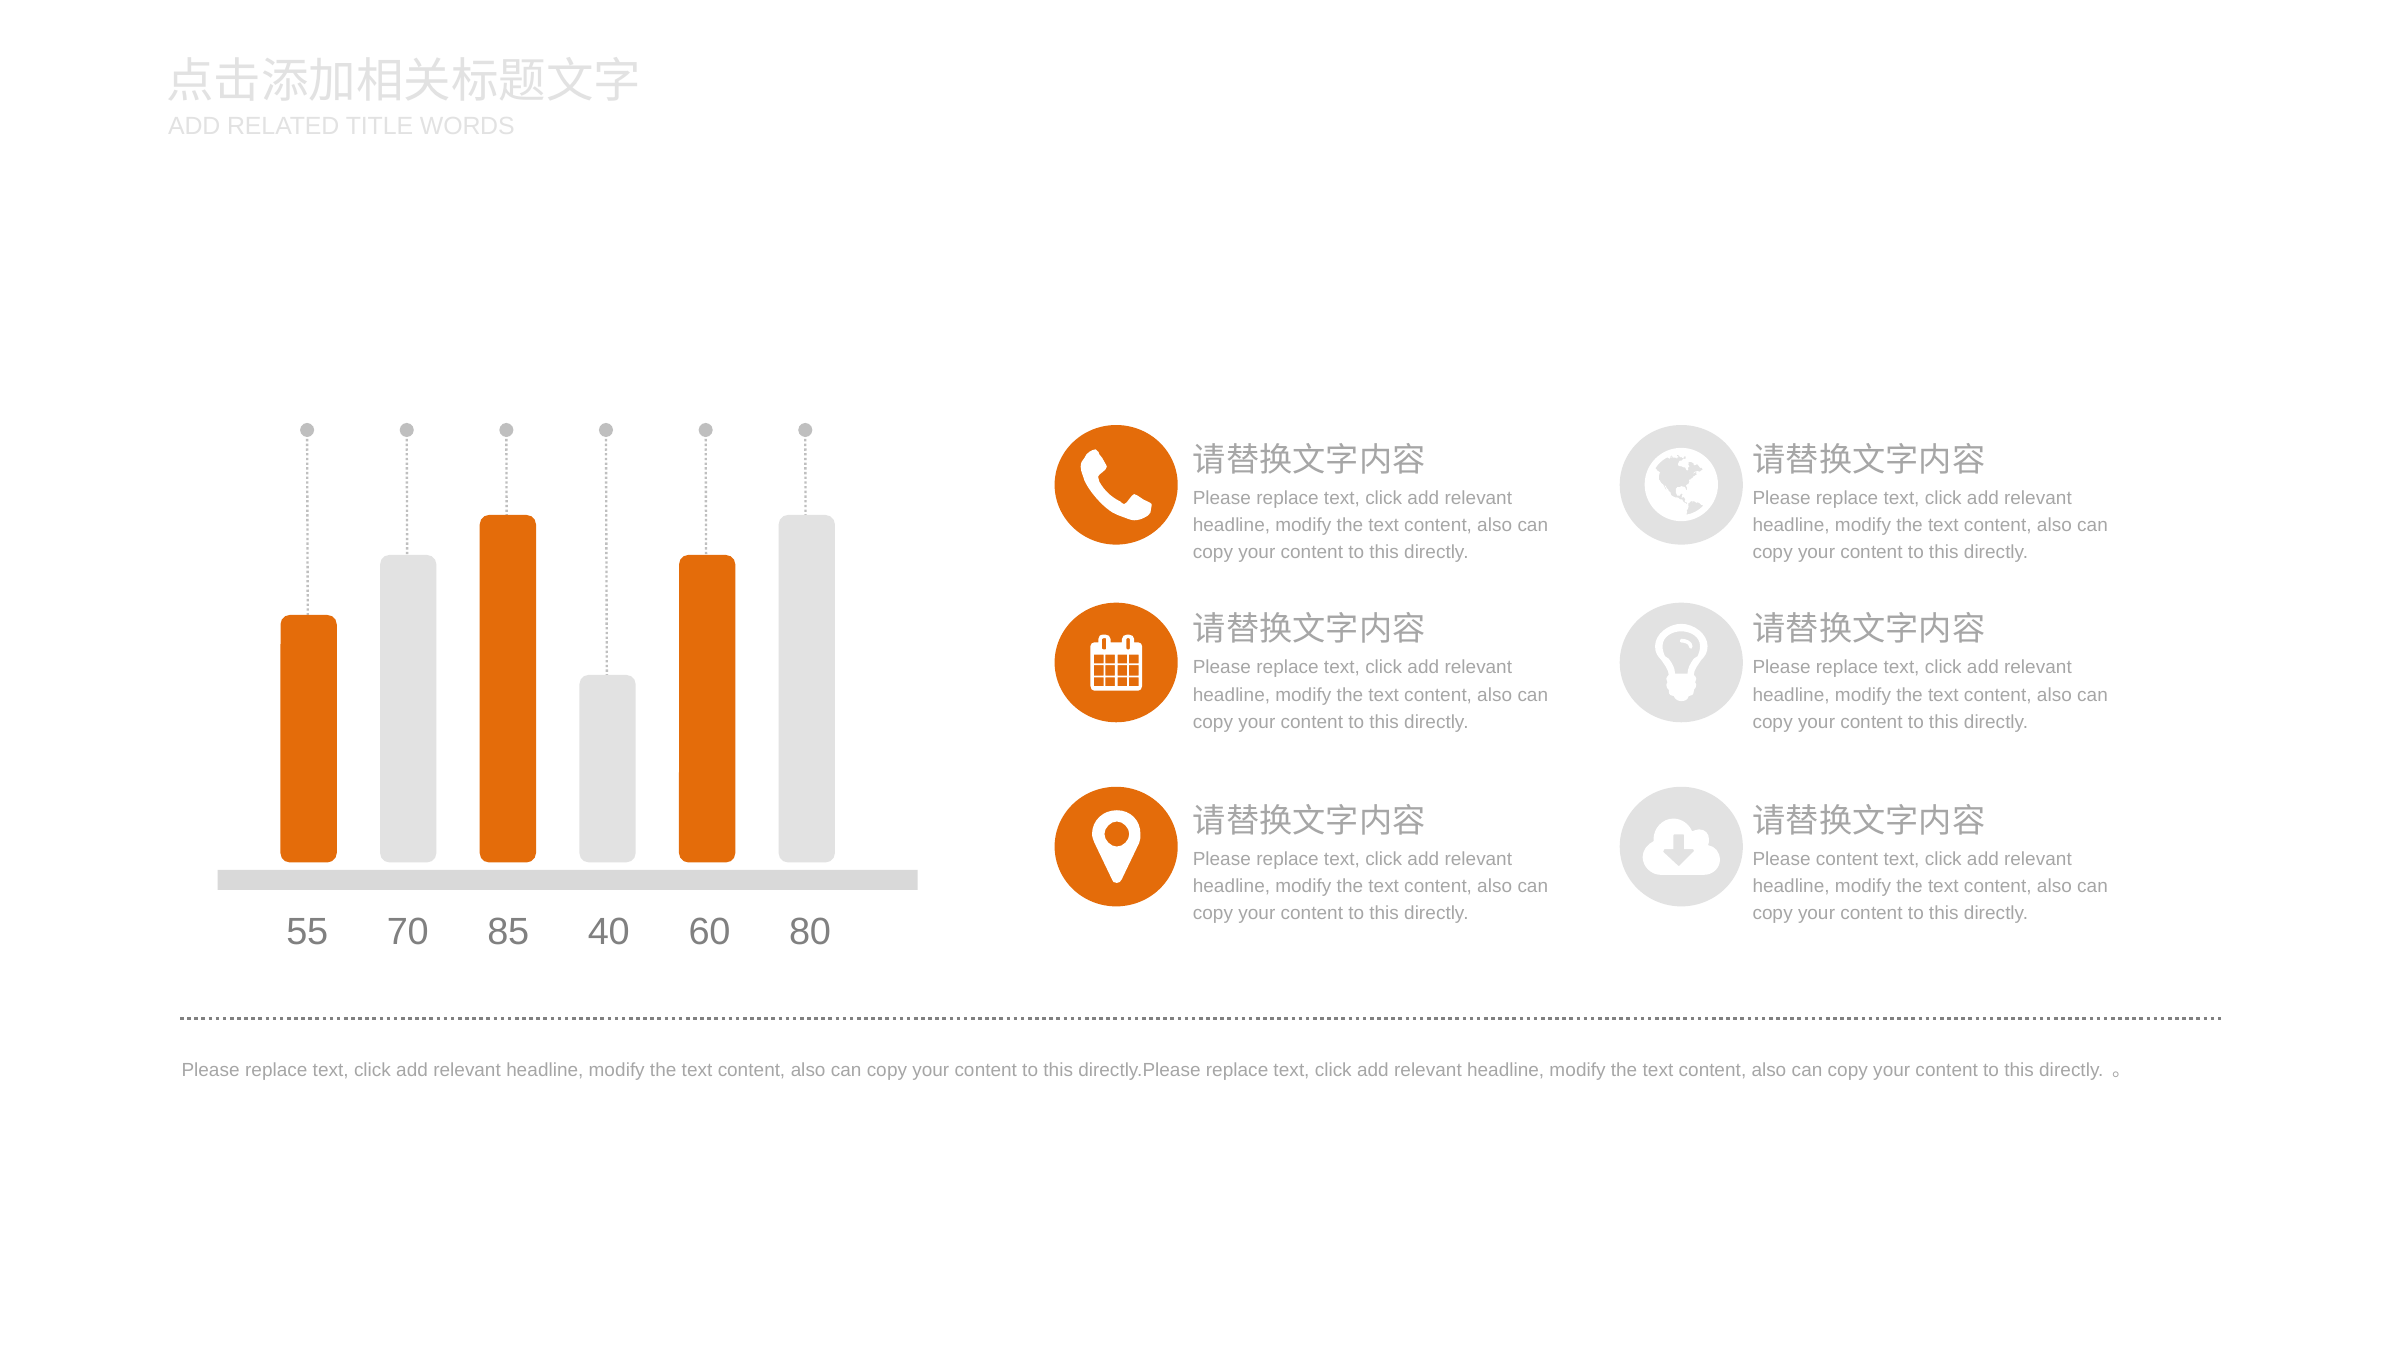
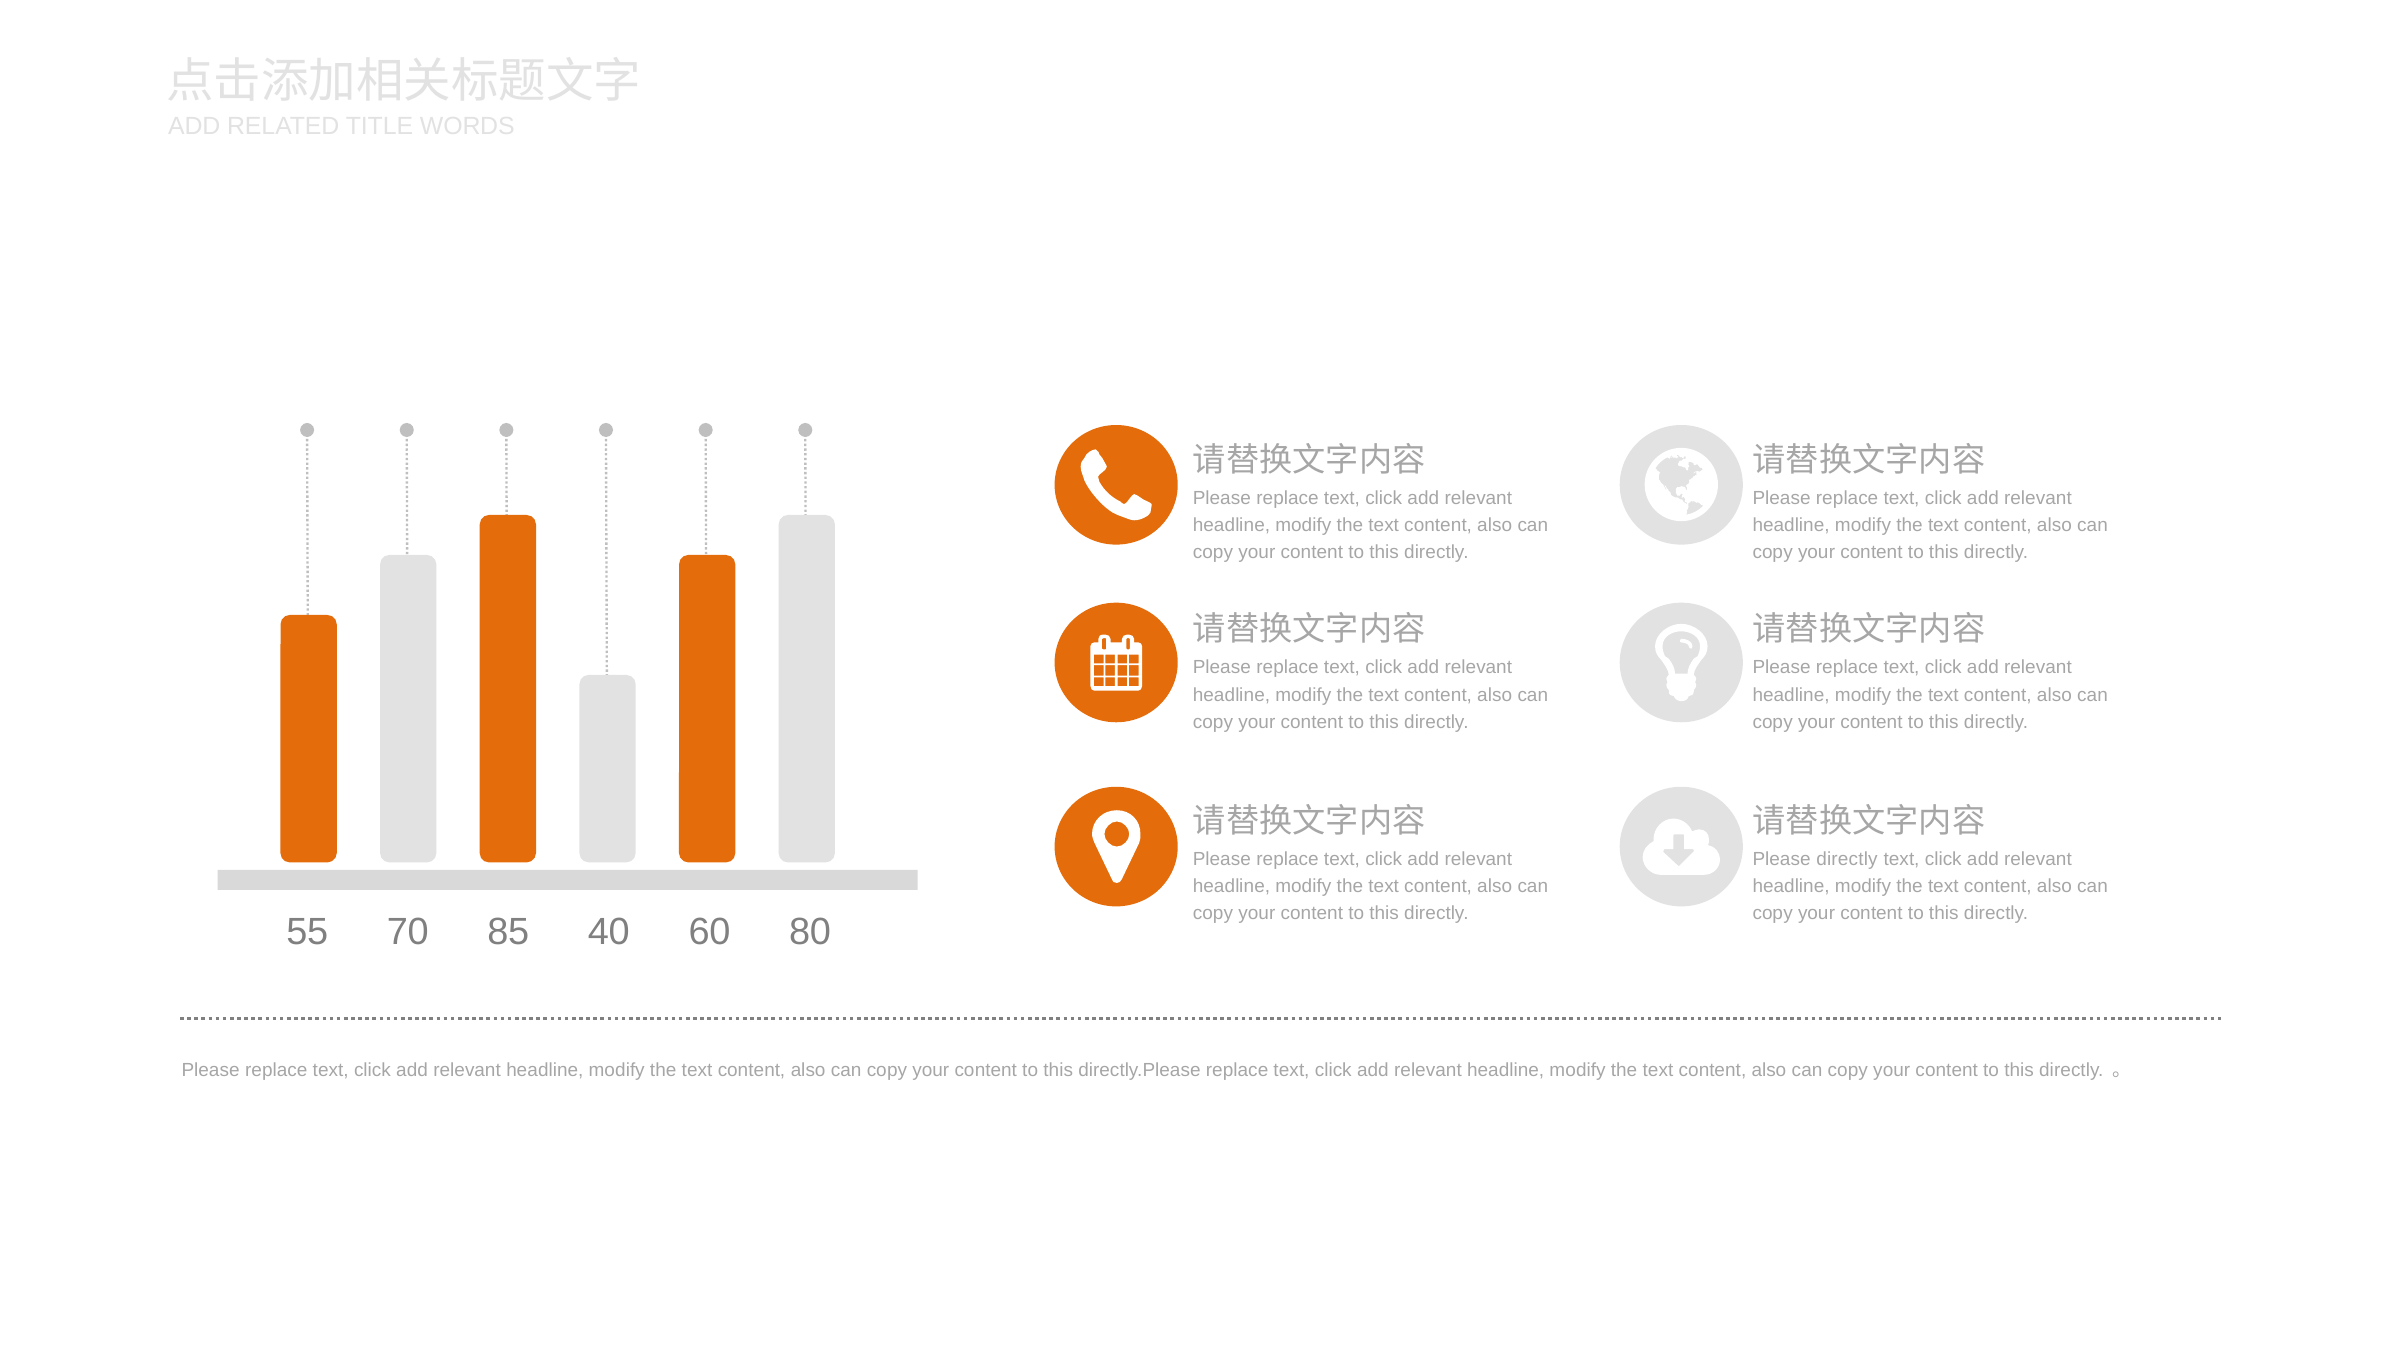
Please content: content -> directly (1847, 859)
